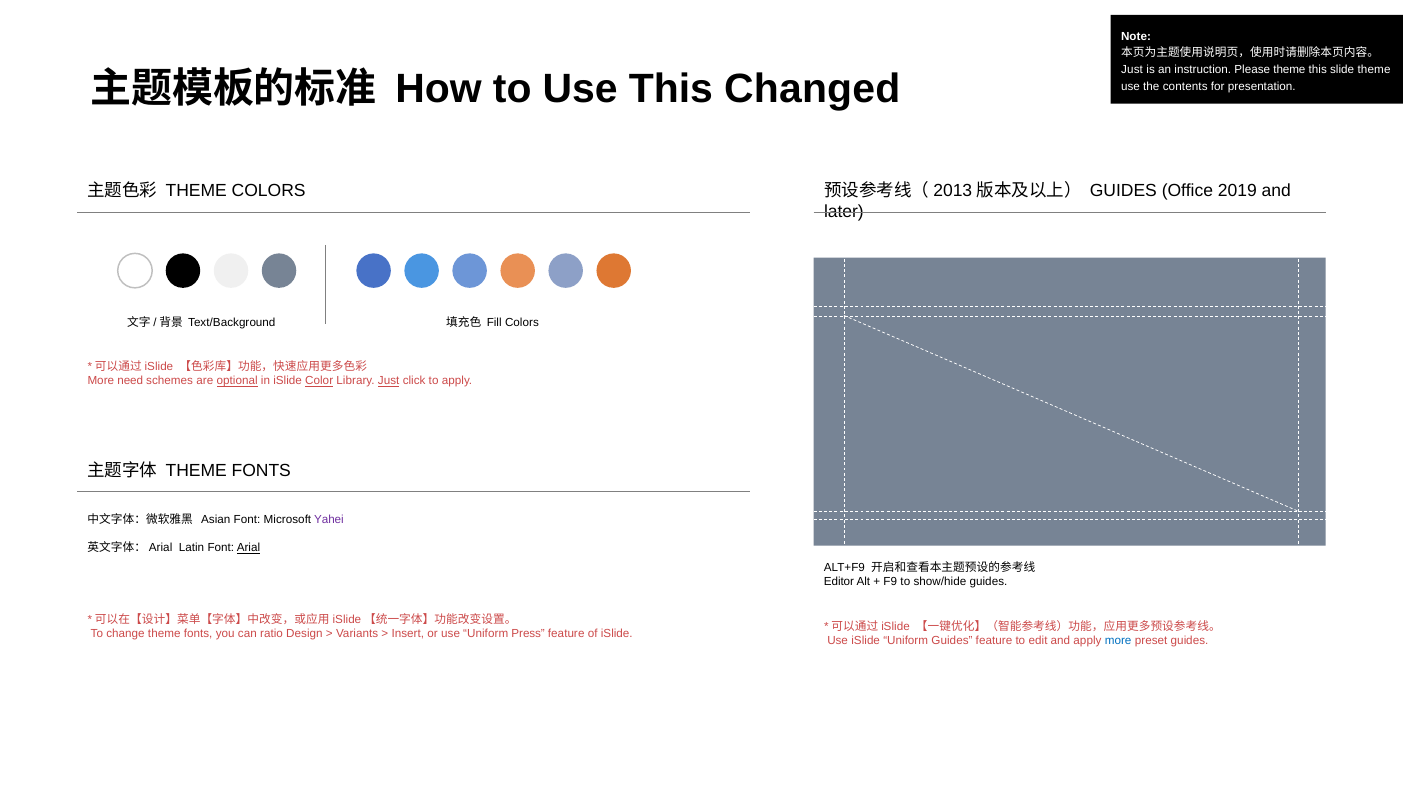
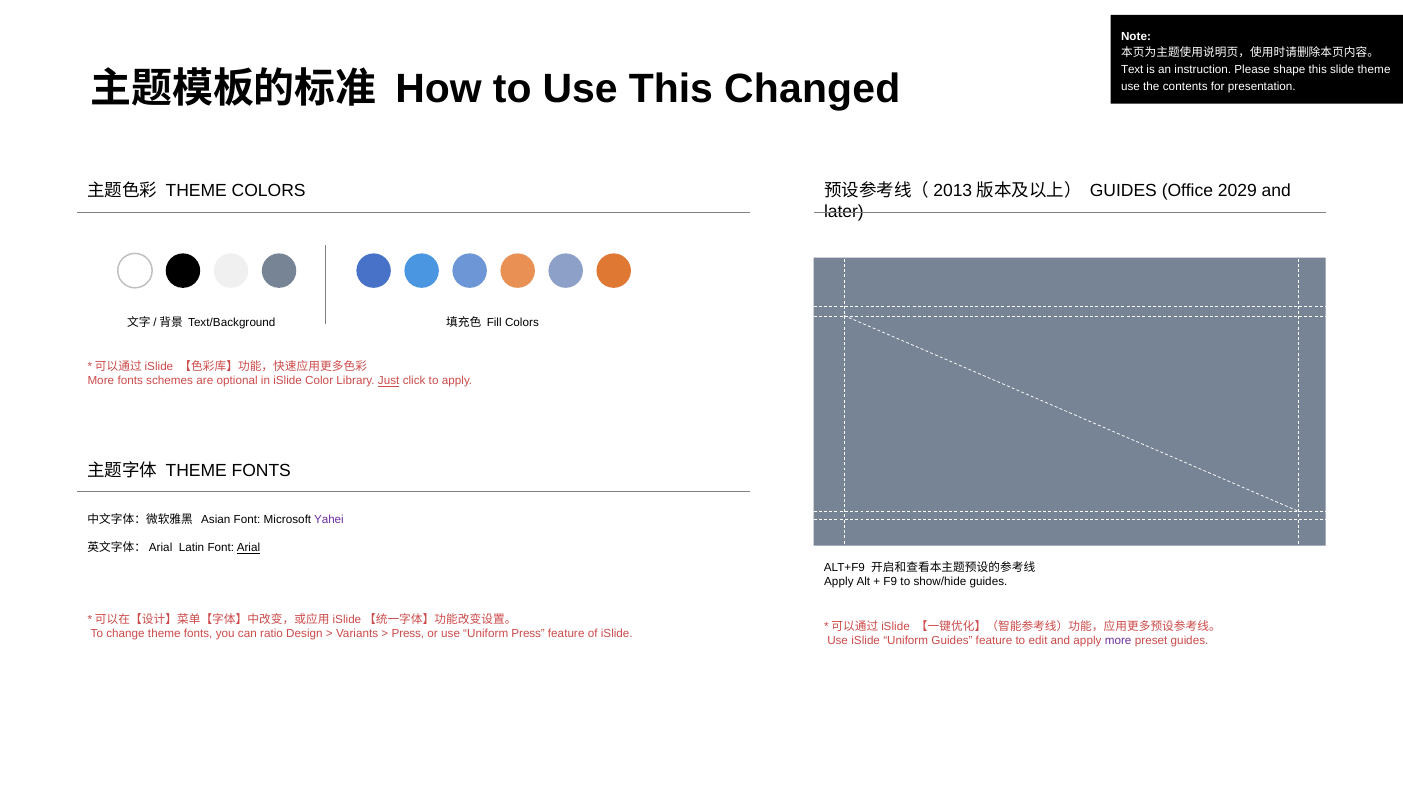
Just: Just -> Text (1132, 70)
Please theme: theme -> shape (1289, 70)
2019: 2019 -> 2029 (1237, 191)
More need: need -> fonts (130, 381)
optional underline: present -> none (237, 381)
Color underline: present -> none (319, 381)
Editor: Editor -> Apply (839, 582)
Insert: Insert -> Press (408, 634)
more colour: blue -> purple (1118, 641)
